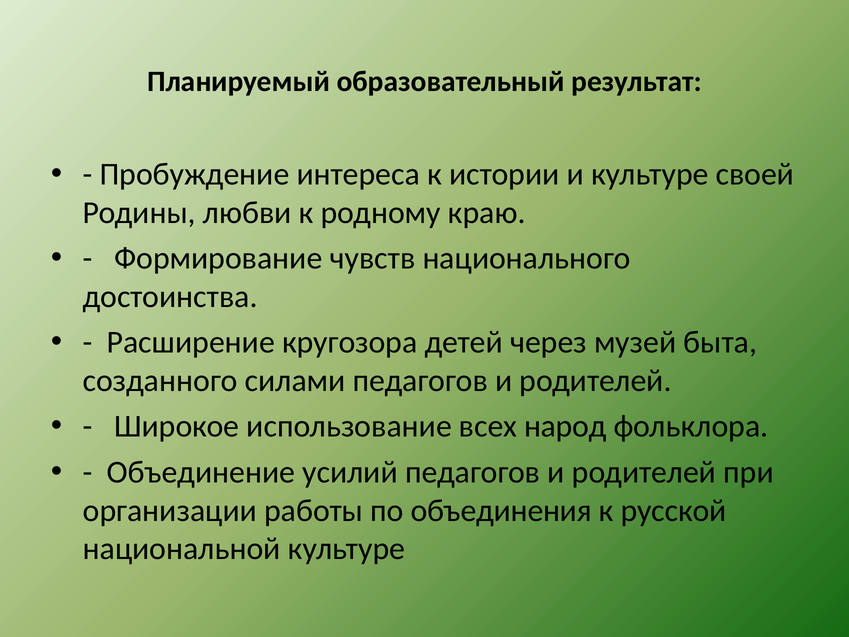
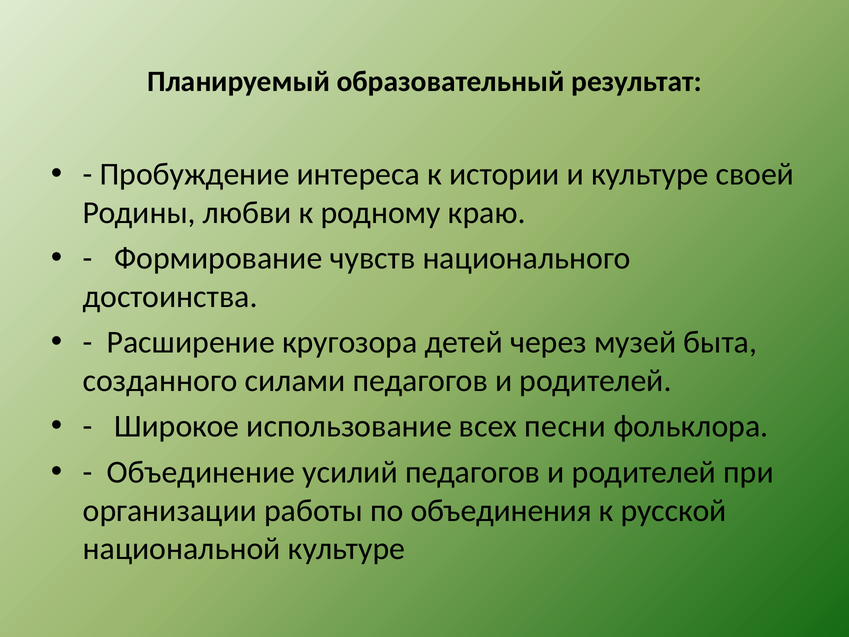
народ: народ -> песни (565, 426)
